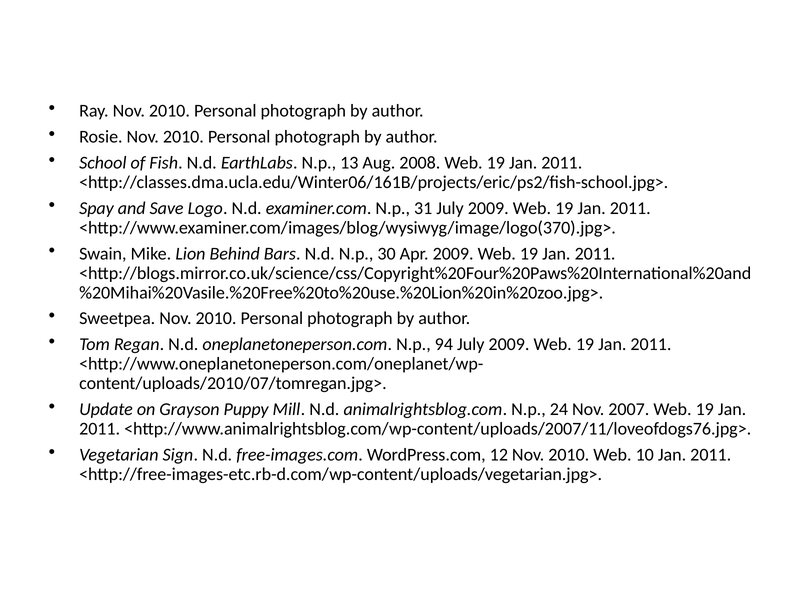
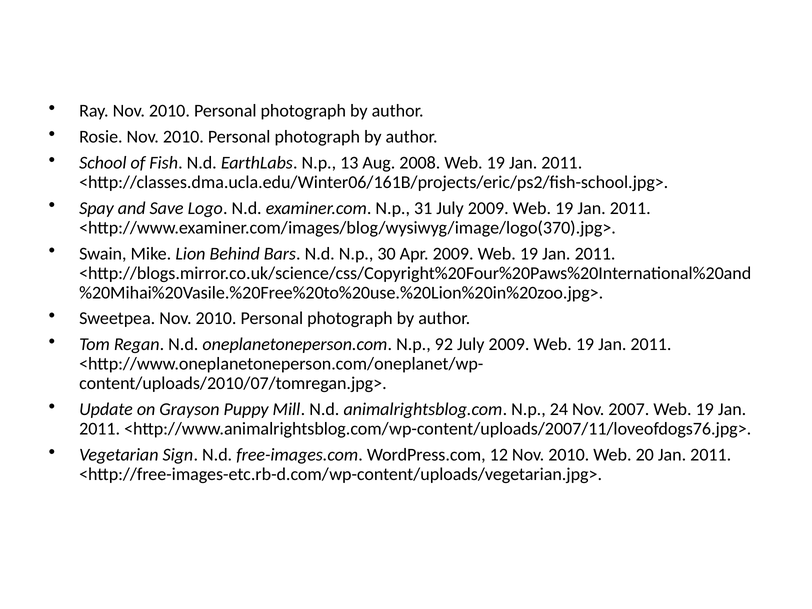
94: 94 -> 92 (444, 344)
10: 10 -> 20 (645, 455)
